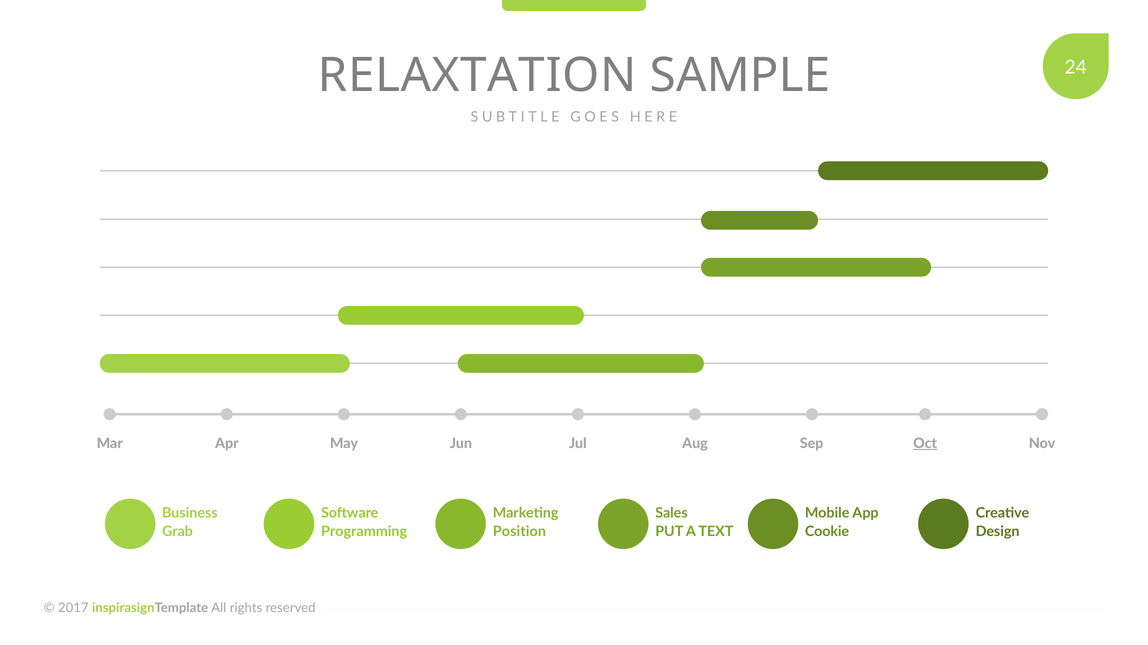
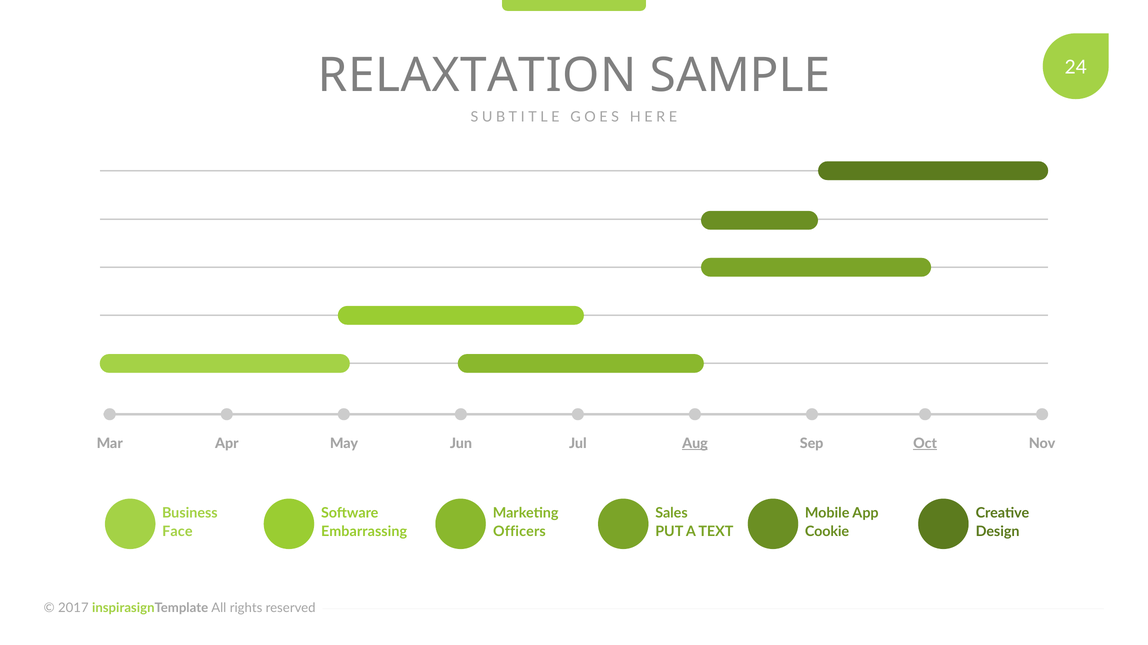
Aug underline: none -> present (695, 444)
Grab: Grab -> Face (177, 532)
Programming: Programming -> Embarrassing (364, 532)
Position: Position -> Officers (519, 532)
